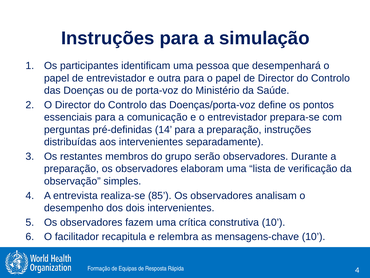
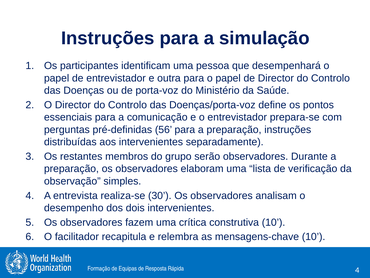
14: 14 -> 56 (164, 129)
85: 85 -> 30 (160, 195)
